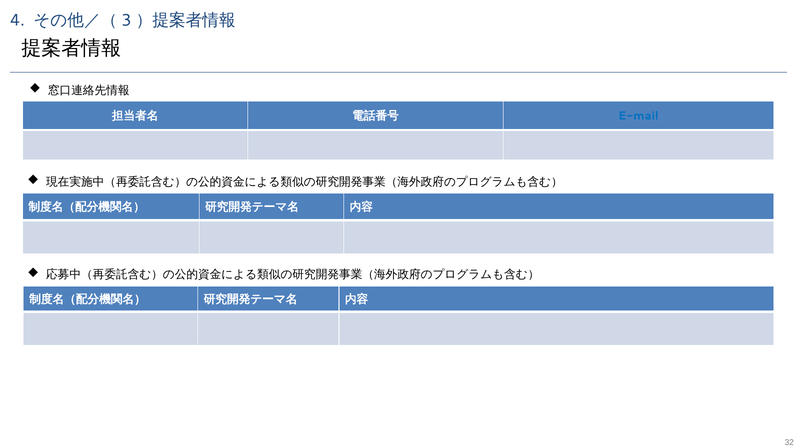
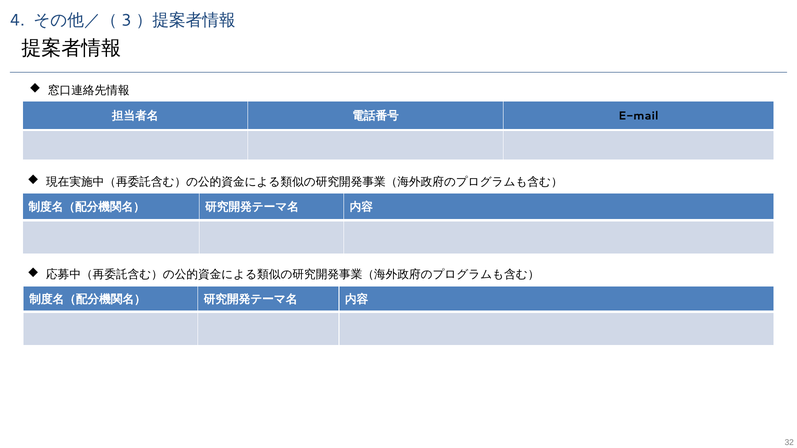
E-mail colour: blue -> black (638, 116)
